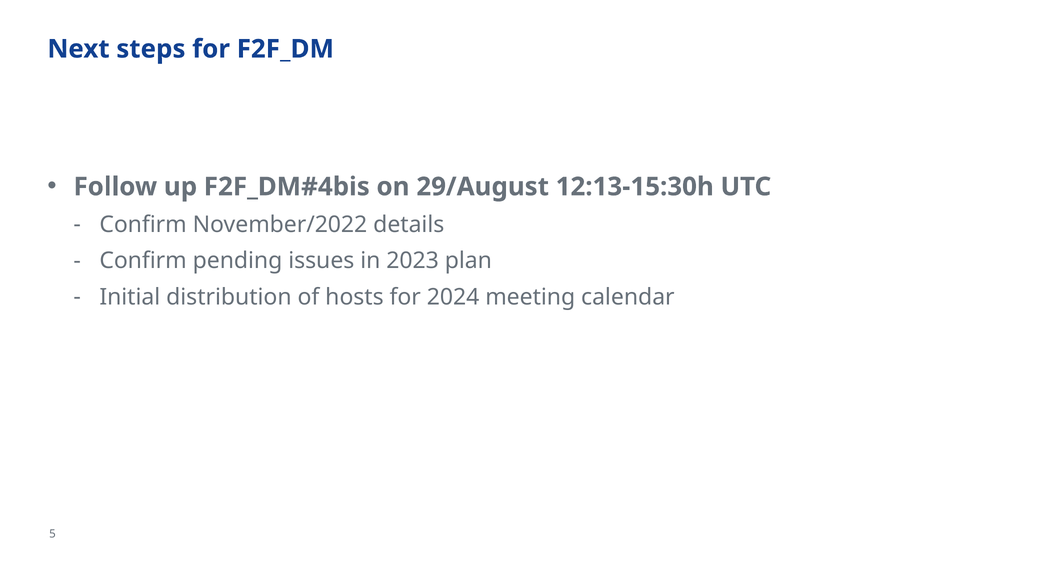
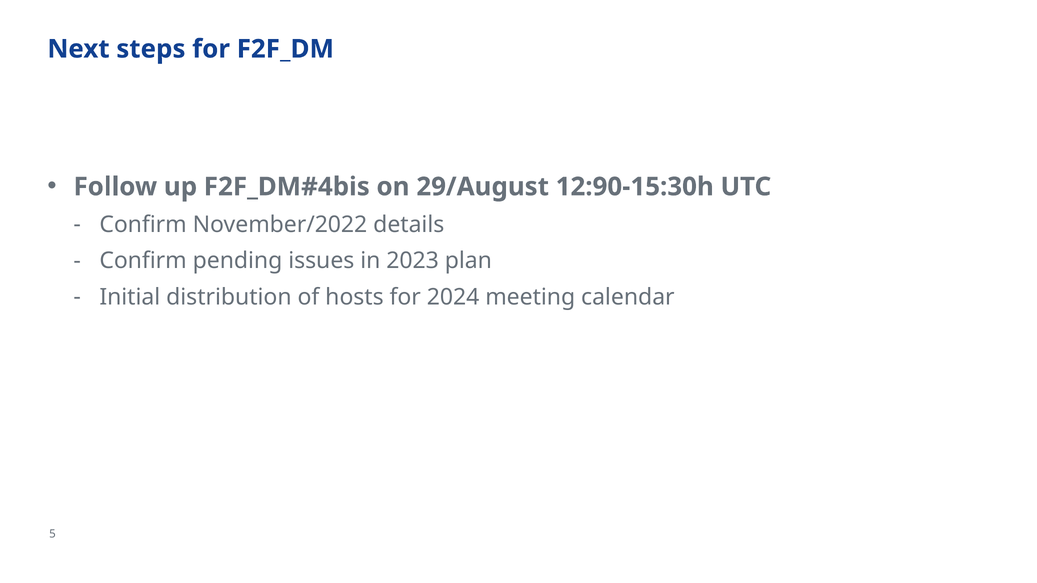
12:13-15:30h: 12:13-15:30h -> 12:90-15:30h (635, 187)
